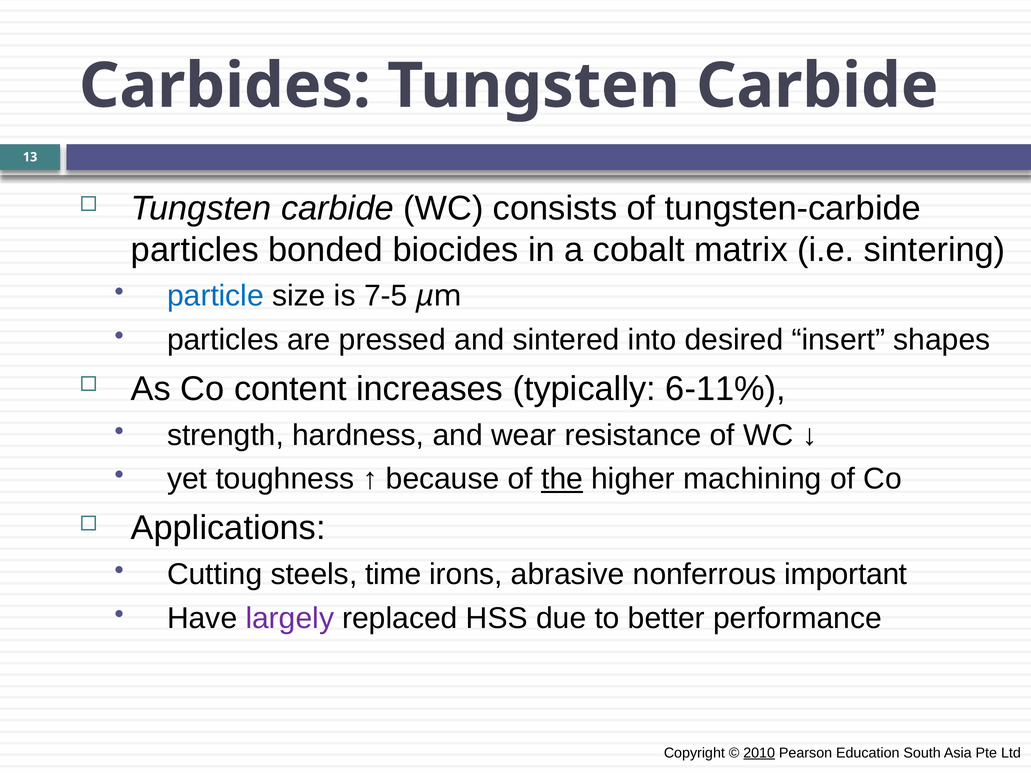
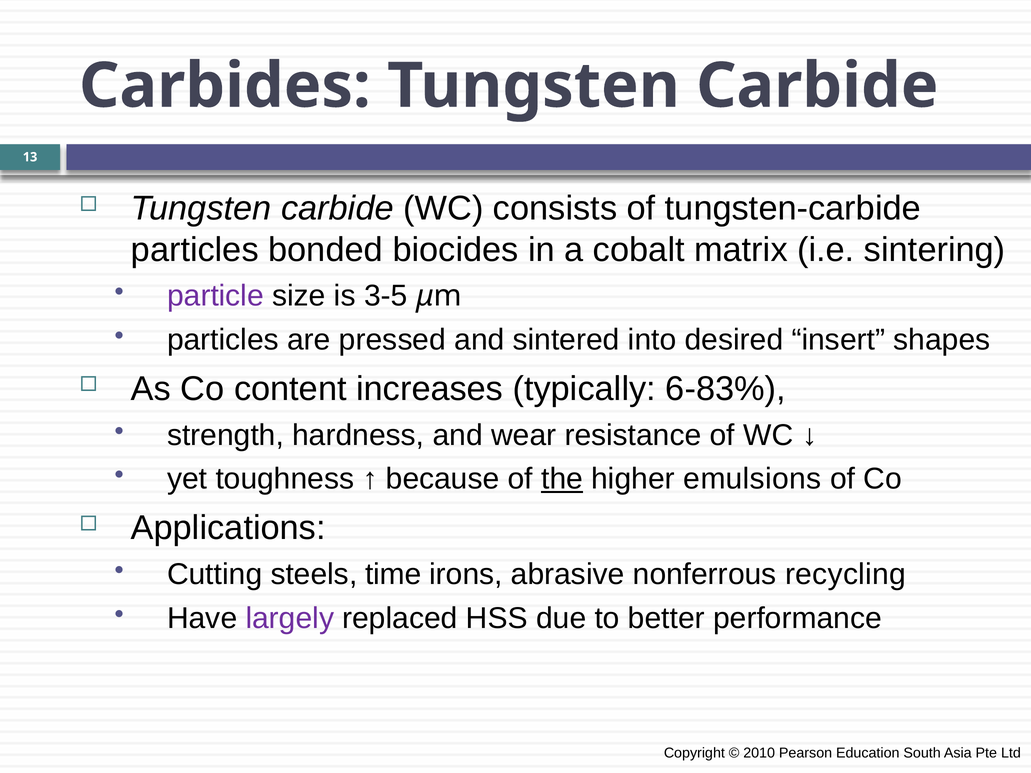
particle colour: blue -> purple (215, 296)
7-5: 7-5 -> 3-5 (386, 296)
6-11%: 6-11% -> 6-83% (726, 389)
machining: machining -> emulsions (752, 479)
important: important -> recycling (846, 574)
2010 underline: present -> none (759, 753)
